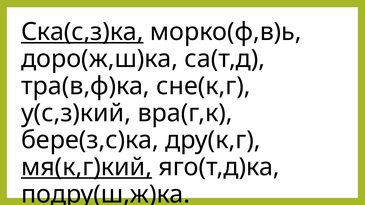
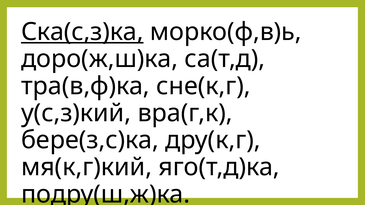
мя(к,г)кий underline: present -> none (86, 167)
